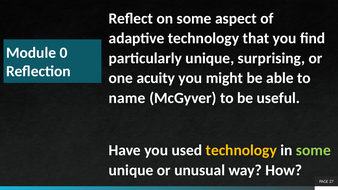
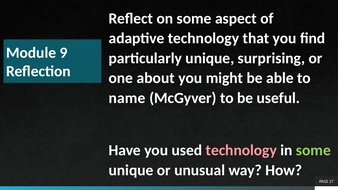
0: 0 -> 9 (64, 53)
acuity: acuity -> about (156, 78)
technology colour: yellow -> pink (241, 150)
